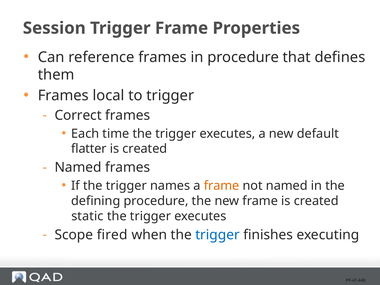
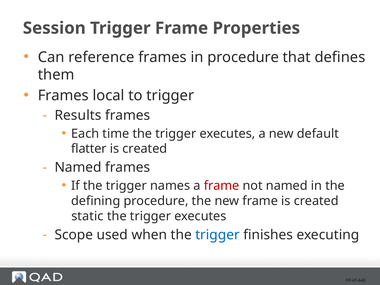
Correct: Correct -> Results (78, 115)
frame colour: orange -> red (222, 186)
fired: fired -> used (112, 235)
